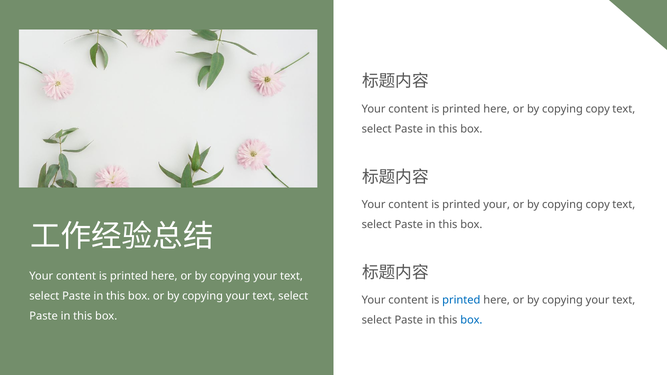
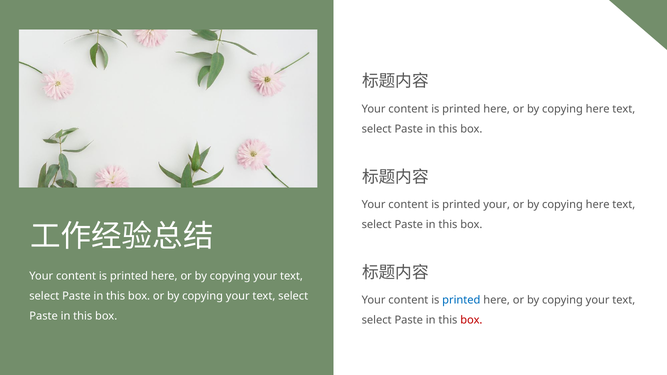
copy: copy -> here (598, 109)
copy: copy -> here (598, 205)
box colour: blue -> red (471, 320)
